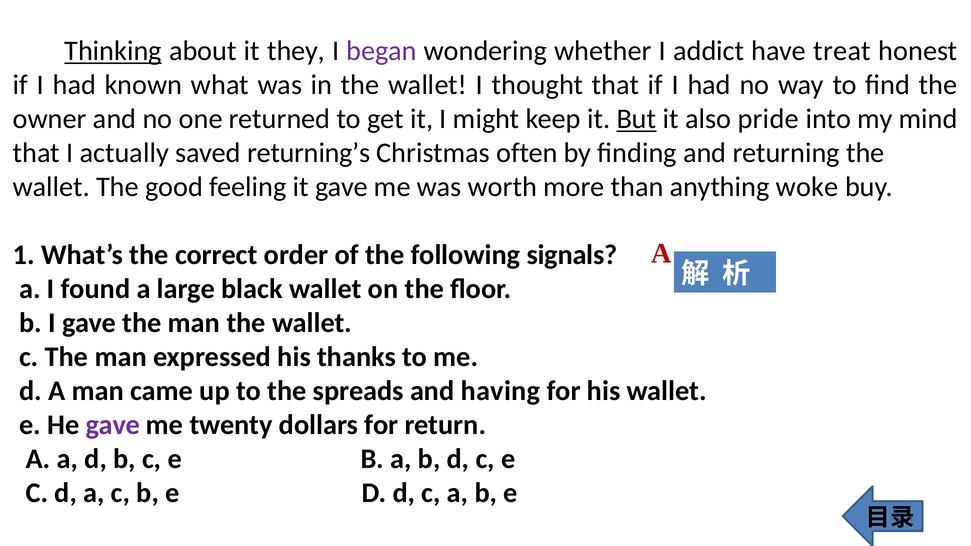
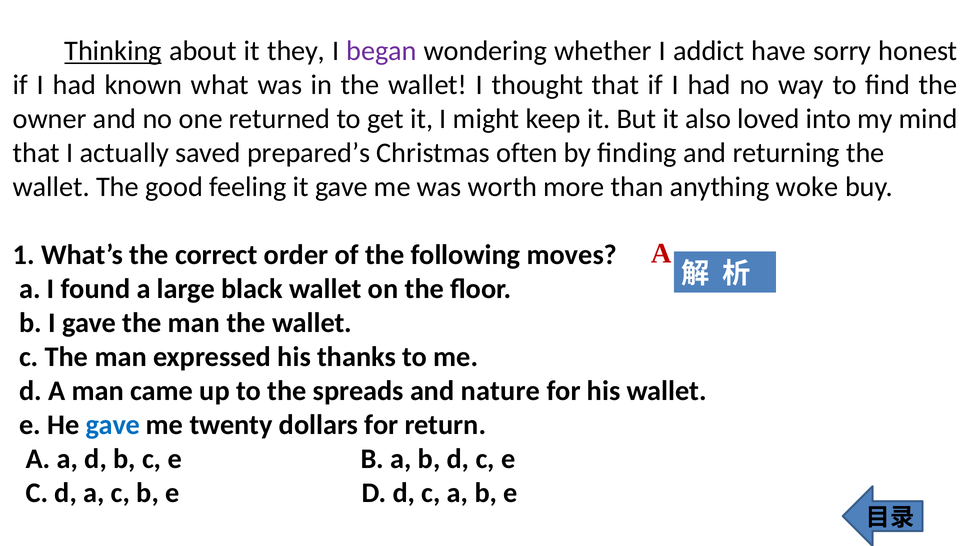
treat: treat -> sorry (842, 51)
But underline: present -> none (636, 119)
pride: pride -> loved (769, 119)
returning’s: returning’s -> prepared’s (309, 153)
signals: signals -> moves (572, 255)
having: having -> nature (500, 391)
gave colour: purple -> blue (113, 425)
